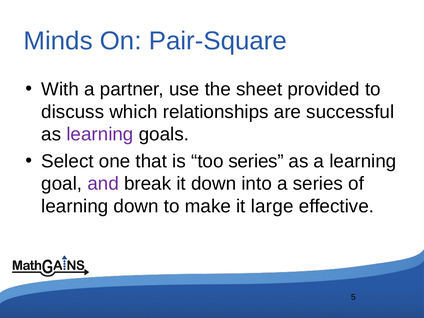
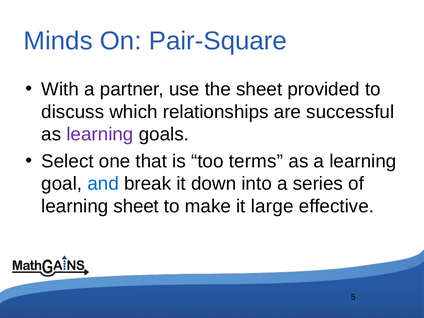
too series: series -> terms (256, 161)
and colour: purple -> blue (103, 184)
learning down: down -> sheet (136, 206)
